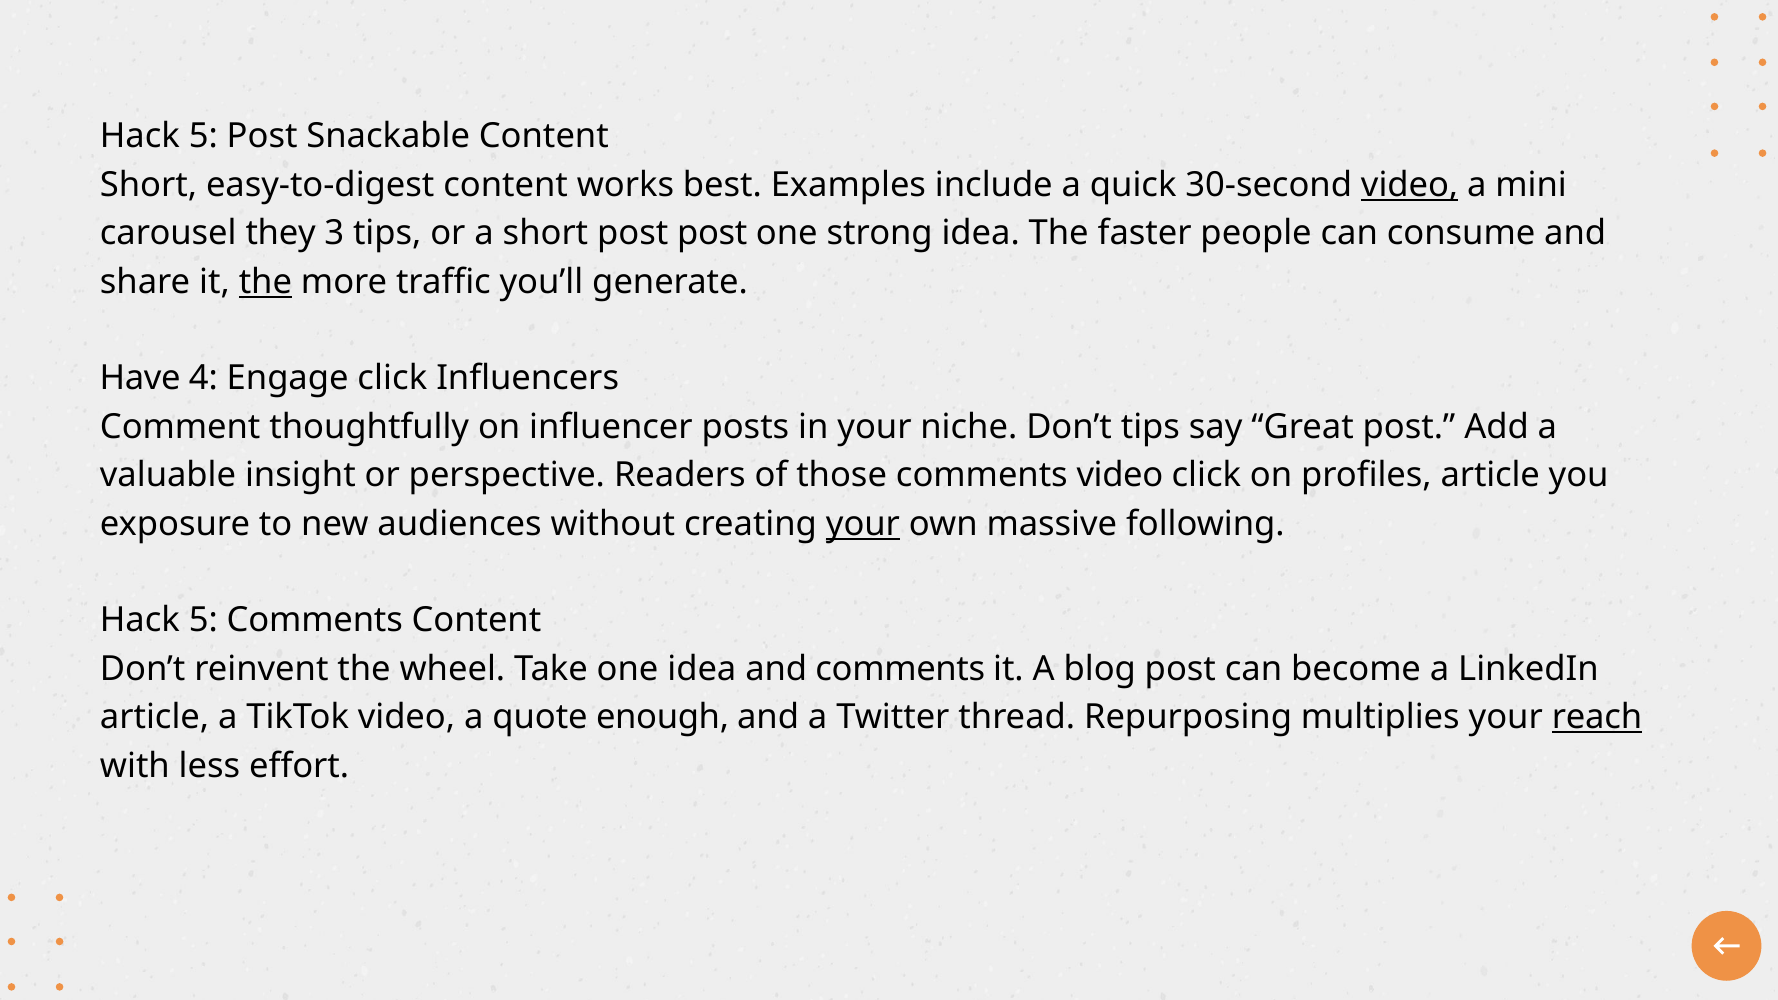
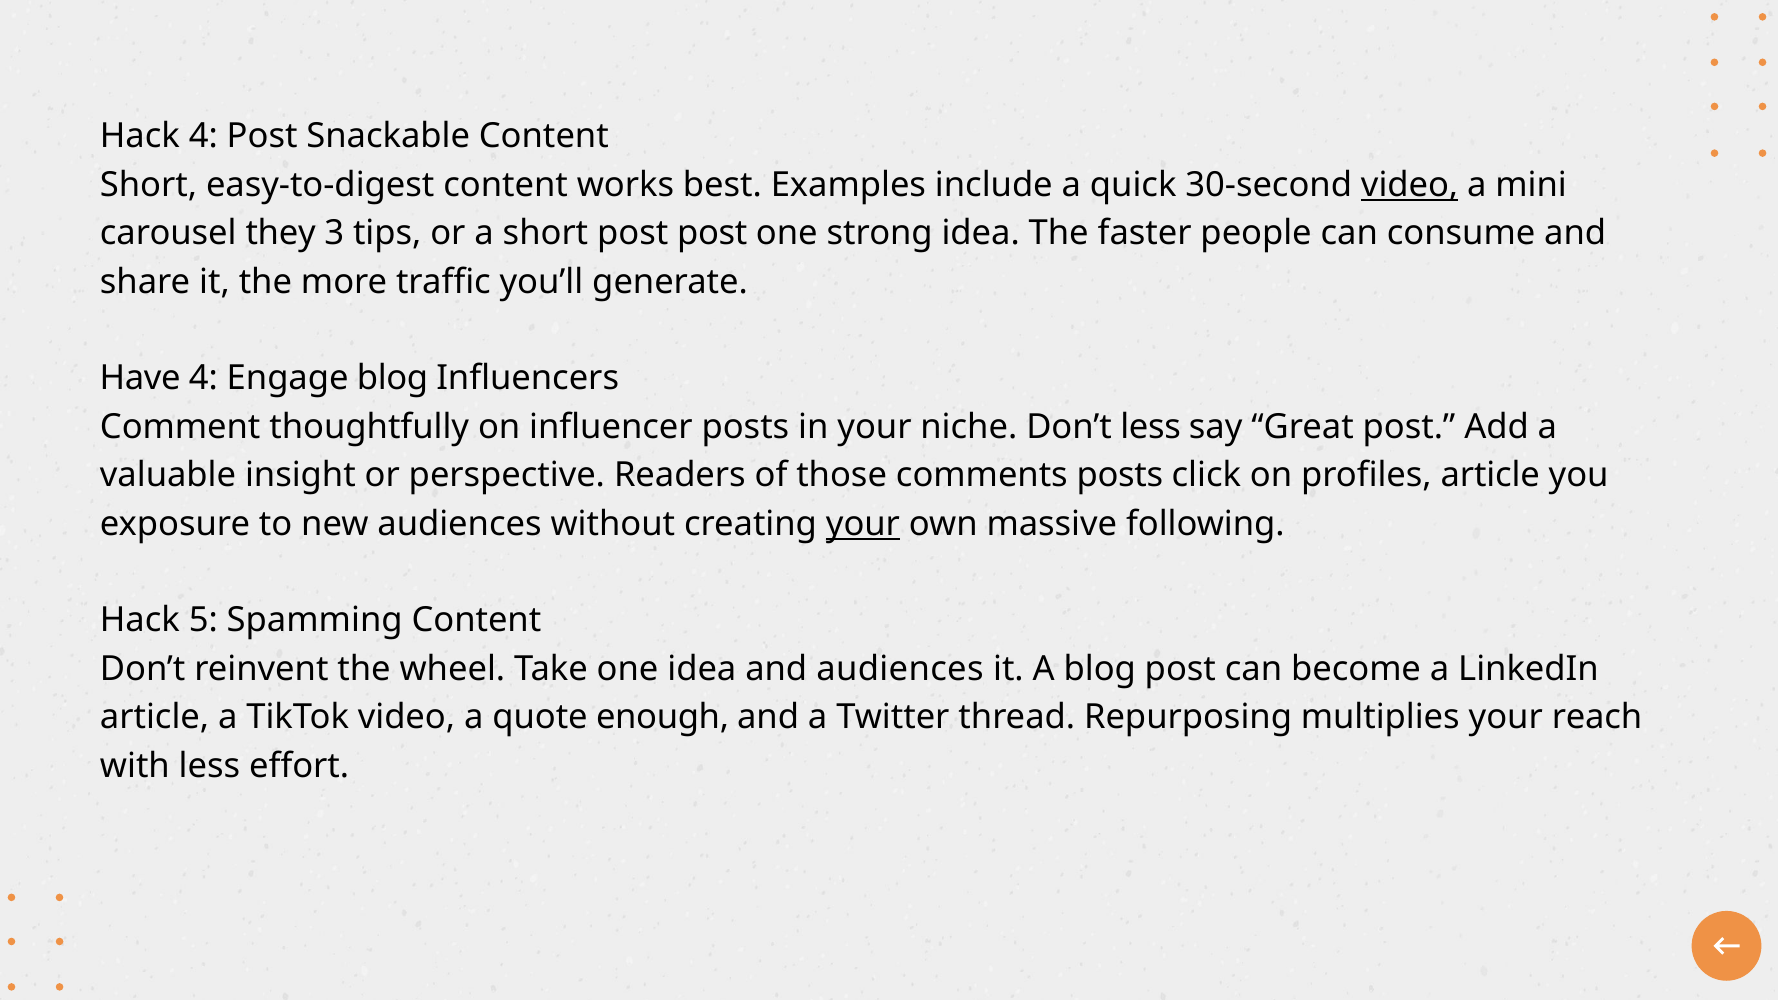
5: 5 -> 4 (203, 136)
the underline: present -> none (265, 282)
Engage click: click -> blog (393, 379)
Don’t tips: tips -> less (1151, 427)
comments video: video -> posts (1120, 475)
5 Comments: Comments -> Spamming (315, 621)
and comments: comments -> audiences (900, 669)
reach underline: present -> none (1597, 717)
